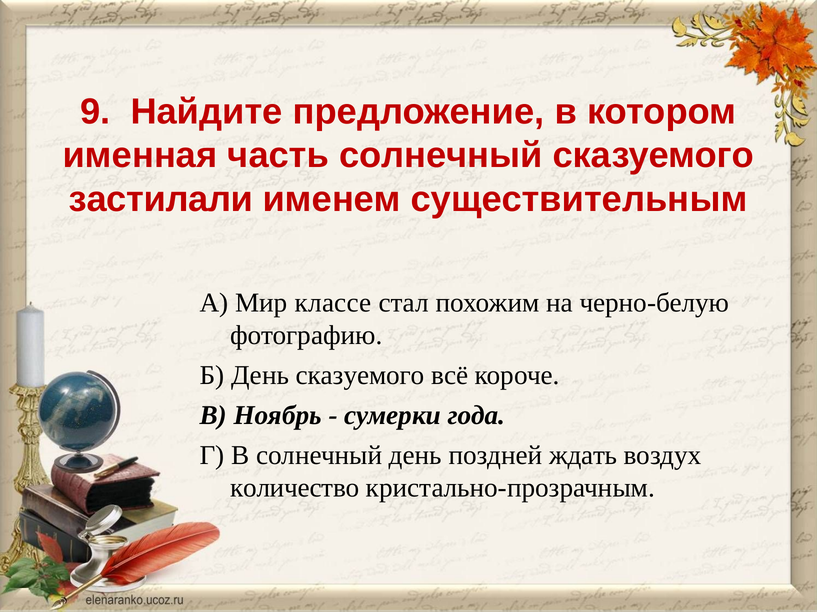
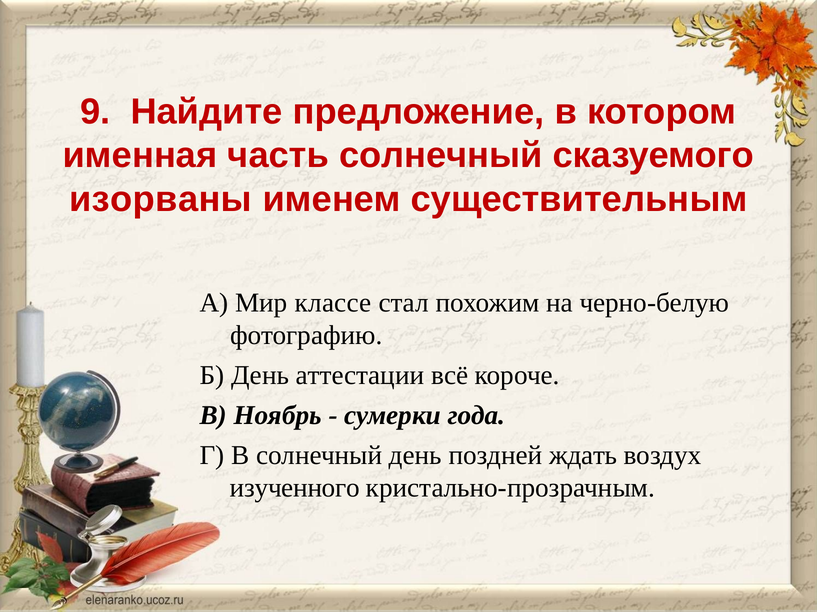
застилали: застилали -> изорваны (161, 199)
День сказуемого: сказуемого -> аттестации (360, 376)
количество: количество -> изученного (295, 488)
